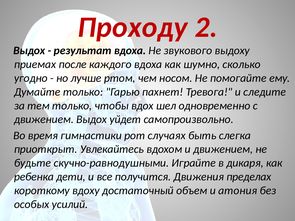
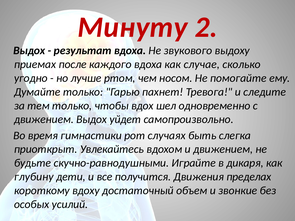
Проходу: Проходу -> Минуту (133, 27)
шумно: шумно -> случае (202, 64)
ребенка: ребенка -> глубину (34, 177)
атония: атония -> звонкие (238, 191)
